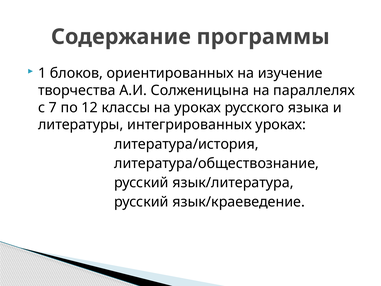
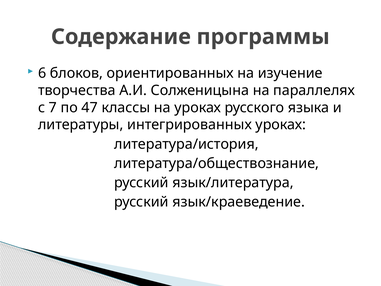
1: 1 -> 6 (42, 73)
12: 12 -> 47 (90, 107)
